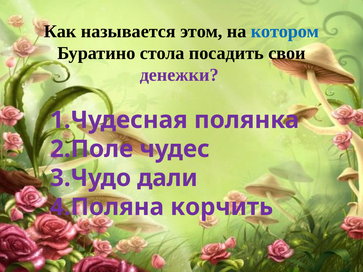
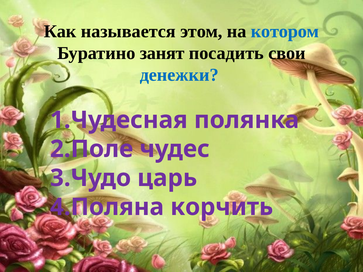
стола: стола -> занят (162, 53)
денежки colour: purple -> blue (179, 75)
дали: дали -> царь (167, 178)
